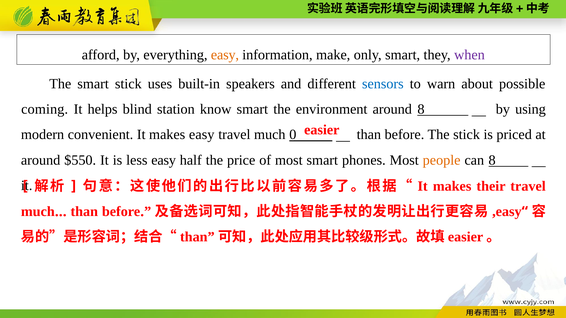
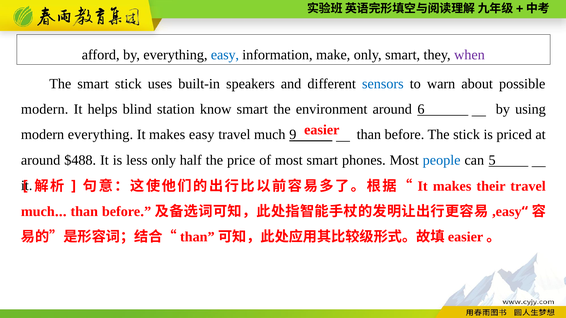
easy colour: orange -> blue (225, 55)
coming: coming -> modern (45, 109)
around 8: 8 -> 6 (421, 109)
modern convenient: convenient -> everything (100, 135)
0: 0 -> 9 (293, 135)
$550: $550 -> $488 (80, 160)
less easy: easy -> only (164, 160)
people colour: orange -> blue (442, 160)
can 8: 8 -> 5 (492, 160)
